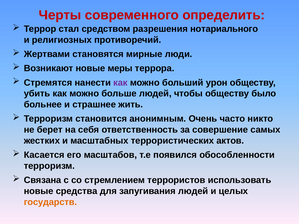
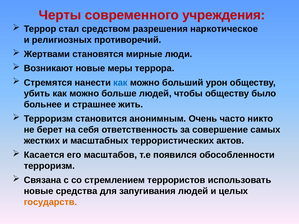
определить: определить -> учреждения (224, 15)
нотариального: нотариального -> наркотическое (224, 29)
как colour: purple -> blue (120, 83)
